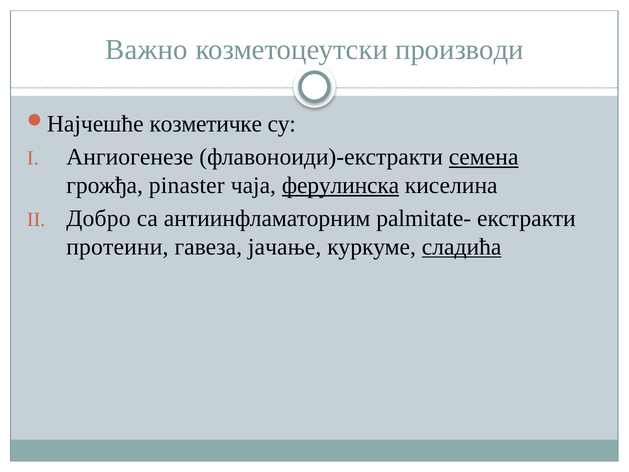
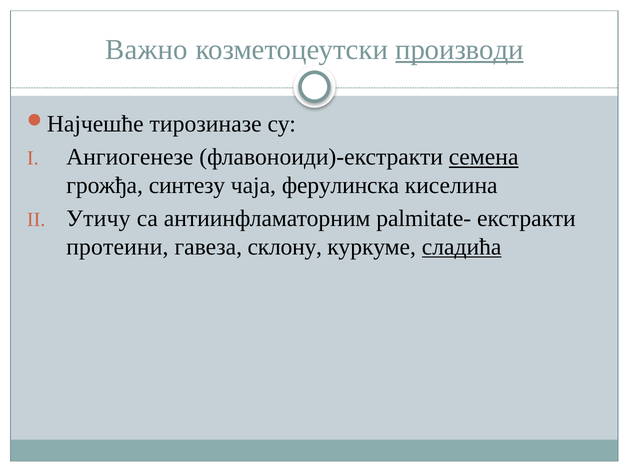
производи underline: none -> present (459, 50)
козметичке: козметичке -> тирозиназе (206, 124)
pinaster: pinaster -> синтезу (187, 185)
ферулинска underline: present -> none (341, 185)
Добро: Добро -> Утичу (98, 218)
јачање: јачање -> склону (285, 247)
